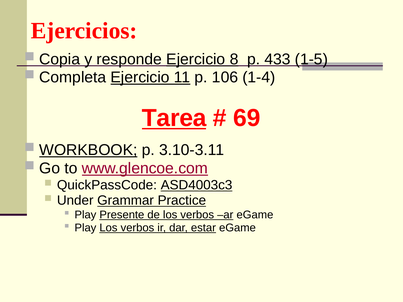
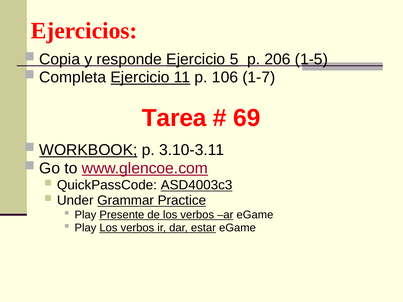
8: 8 -> 5 (234, 59)
433: 433 -> 206 (278, 59)
1-4: 1-4 -> 1-7 (259, 77)
Tarea underline: present -> none (174, 118)
